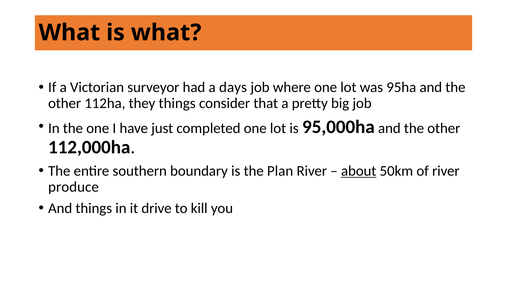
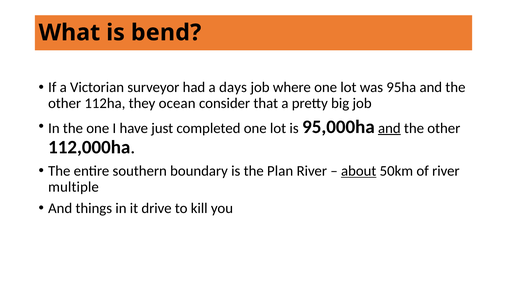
is what: what -> bend (166, 33)
they things: things -> ocean (177, 103)
and underline: none -> present (389, 128)
produce: produce -> multiple (74, 187)
